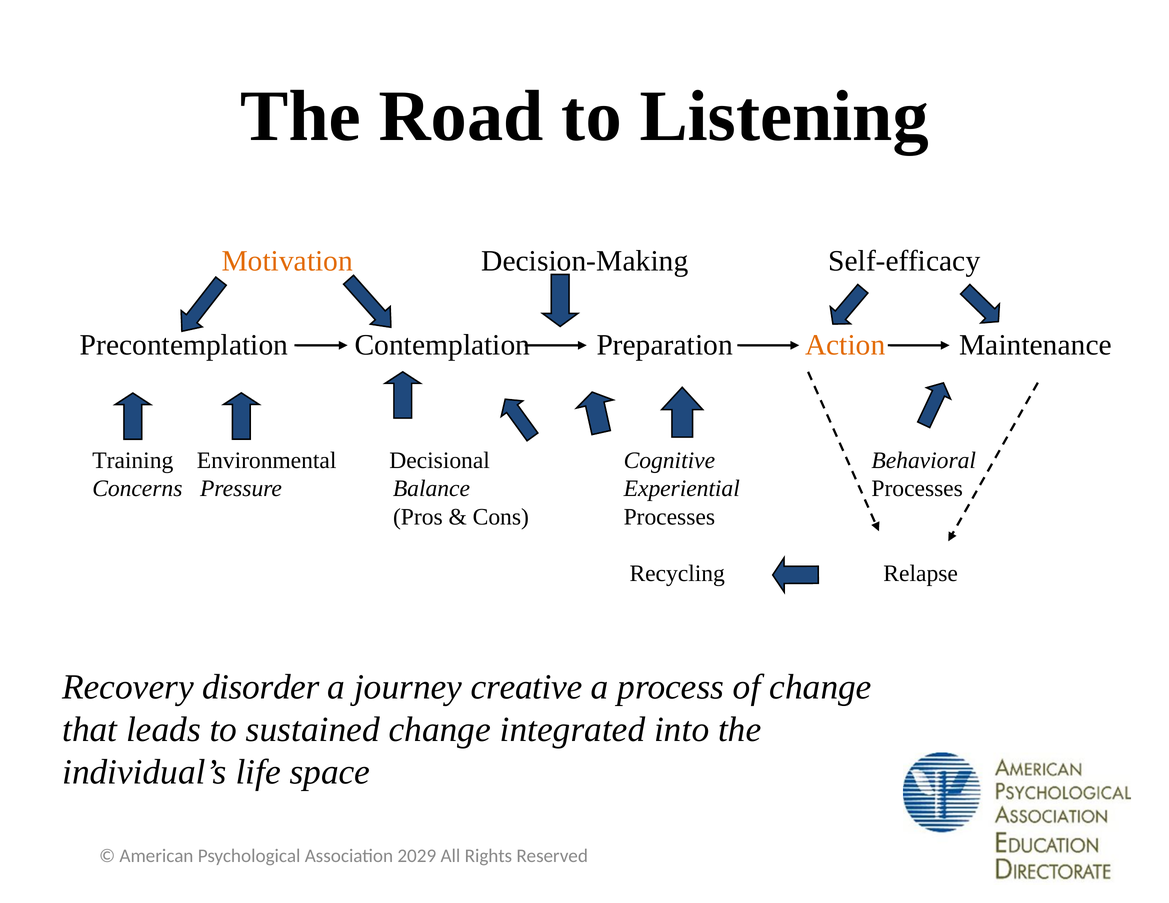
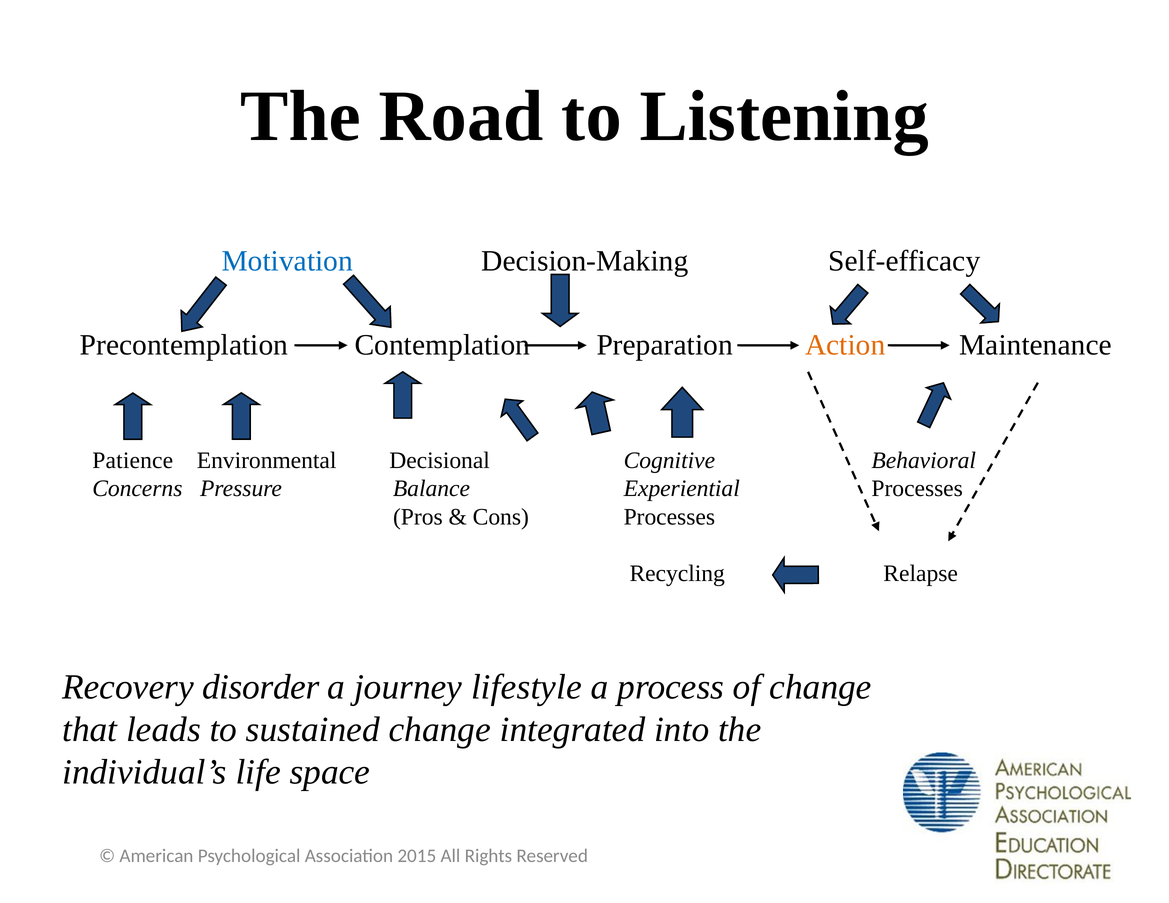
Motivation colour: orange -> blue (287, 261)
Training: Training -> Patience (133, 461)
creative: creative -> lifestyle (526, 687)
2029: 2029 -> 2015 (417, 856)
